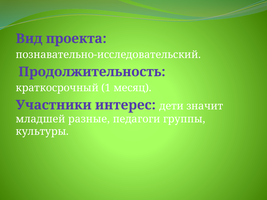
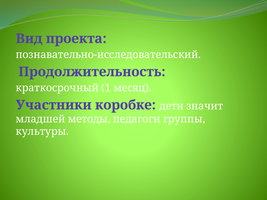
интерес: интерес -> коробке (125, 105)
разные: разные -> методы (89, 119)
